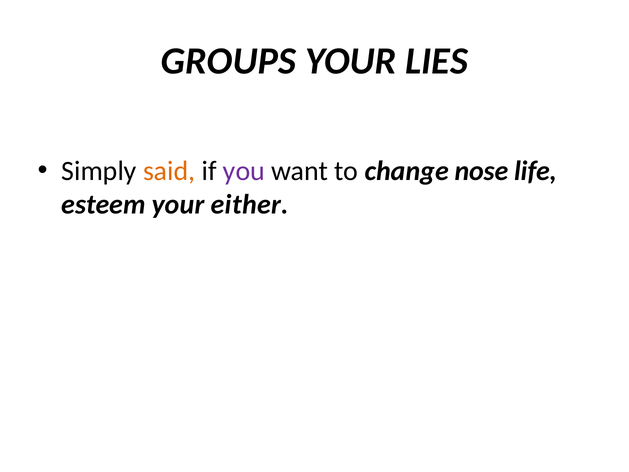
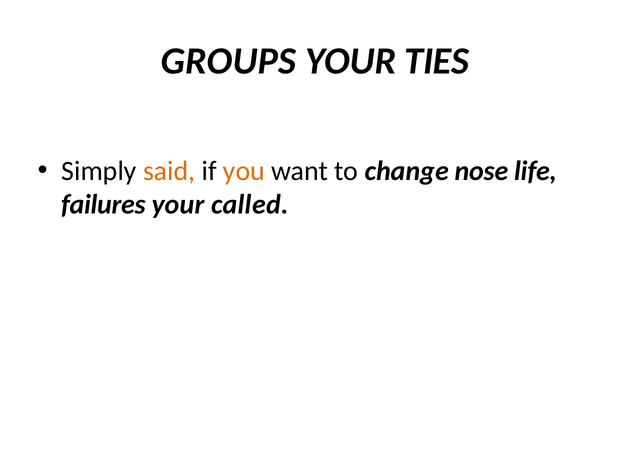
LIES: LIES -> TIES (437, 61)
you colour: purple -> orange (244, 171)
esteem: esteem -> failures (104, 205)
either: either -> called (250, 205)
